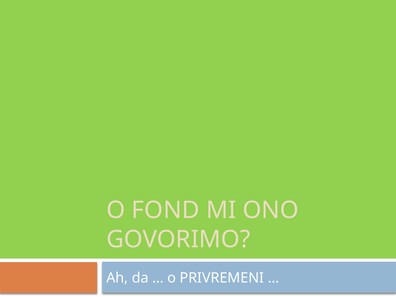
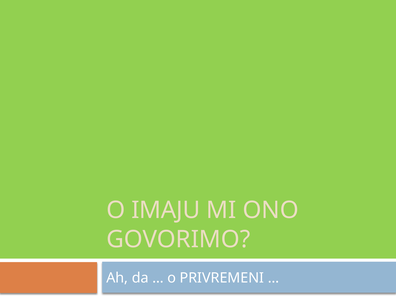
FOND: FOND -> IMAJU (166, 210)
